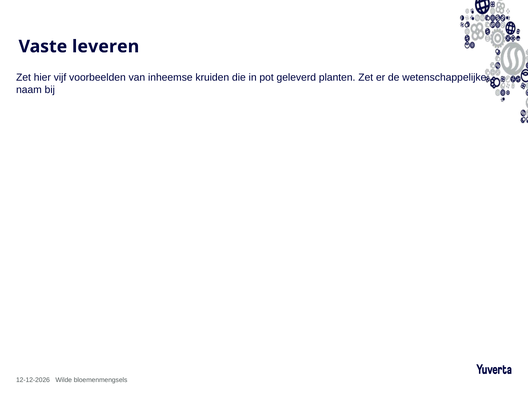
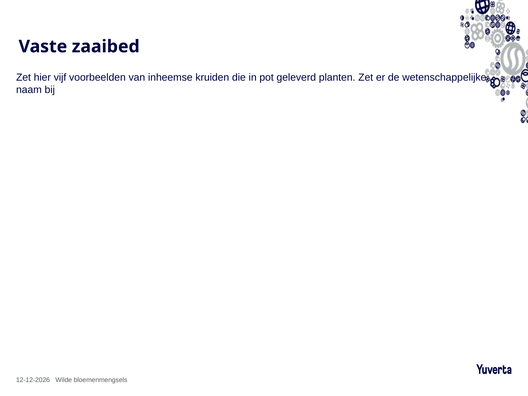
leveren: leveren -> zaaibed (106, 47)
